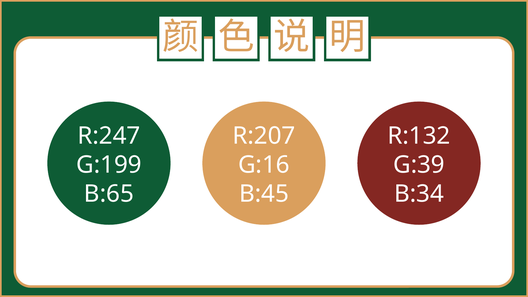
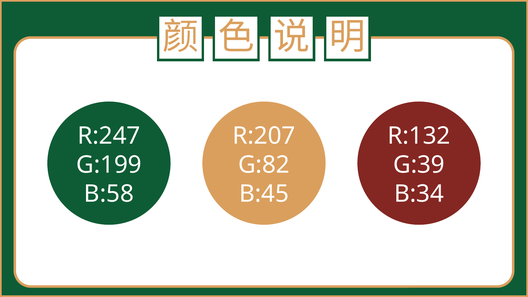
G:16: G:16 -> G:82 (264, 165)
B:65: B:65 -> B:58 (109, 194)
